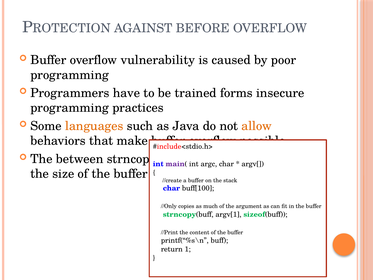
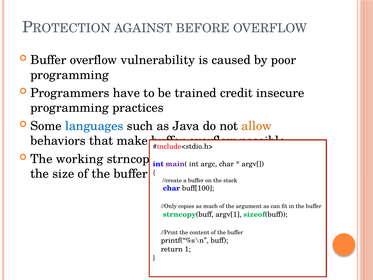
forms: forms -> credit (236, 93)
languages colour: orange -> blue (94, 126)
between: between -> working (80, 159)
